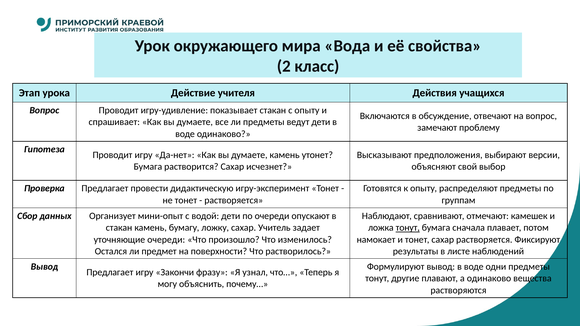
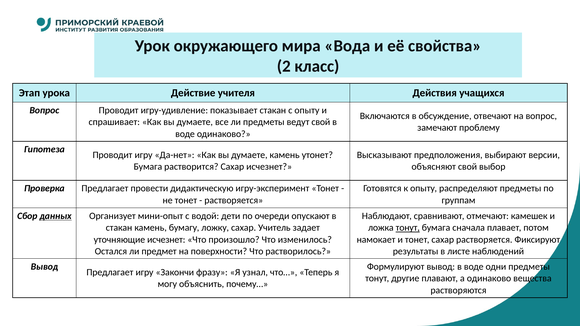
ведут дети: дети -> свой (321, 122)
данных underline: none -> present (56, 216)
уточняющие очереди: очереди -> исчезнет (166, 240)
